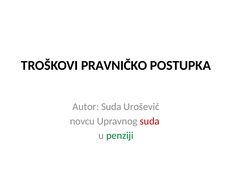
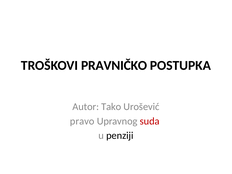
Autor Suda: Suda -> Tako (111, 107)
novcu: novcu -> pravo (82, 121)
penziji colour: green -> black (120, 136)
